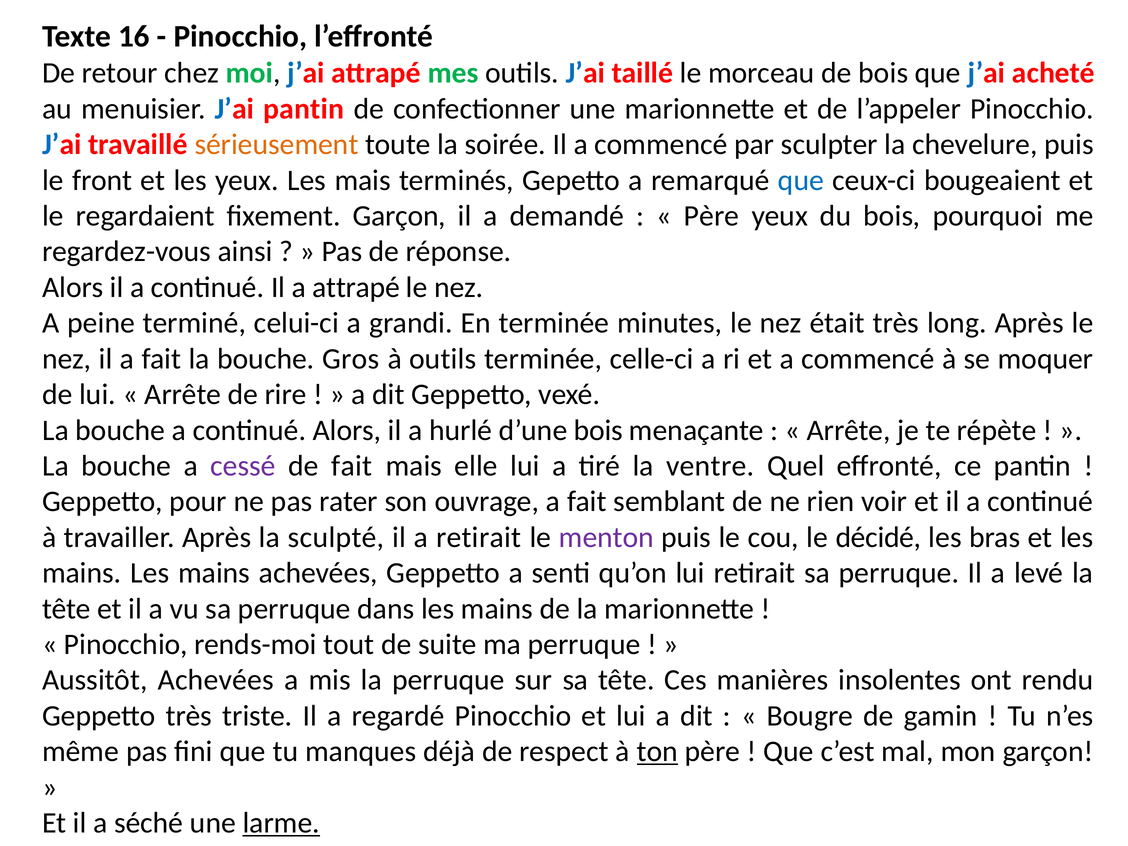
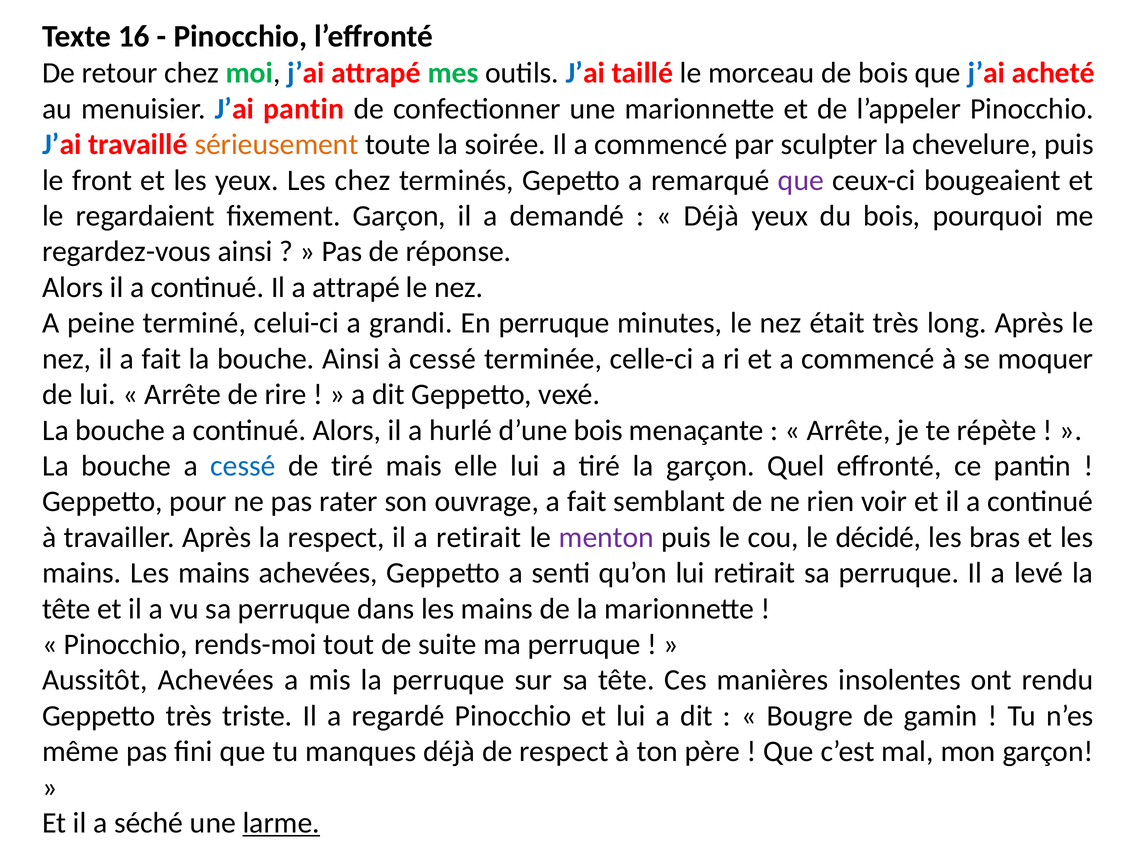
Les mais: mais -> chez (363, 180)
que colour: blue -> purple (801, 180)
Père: Père -> Déjà (711, 216)
En terminée: terminée -> perruque (554, 323)
bouche Gros: Gros -> Ainsi (351, 359)
à outils: outils -> cessé (443, 359)
cessé colour: purple -> blue (243, 466)
de fait: fait -> tiré (352, 466)
la ventre: ventre -> garçon (710, 466)
la sculpté: sculpté -> respect (336, 537)
ton underline: present -> none (657, 752)
